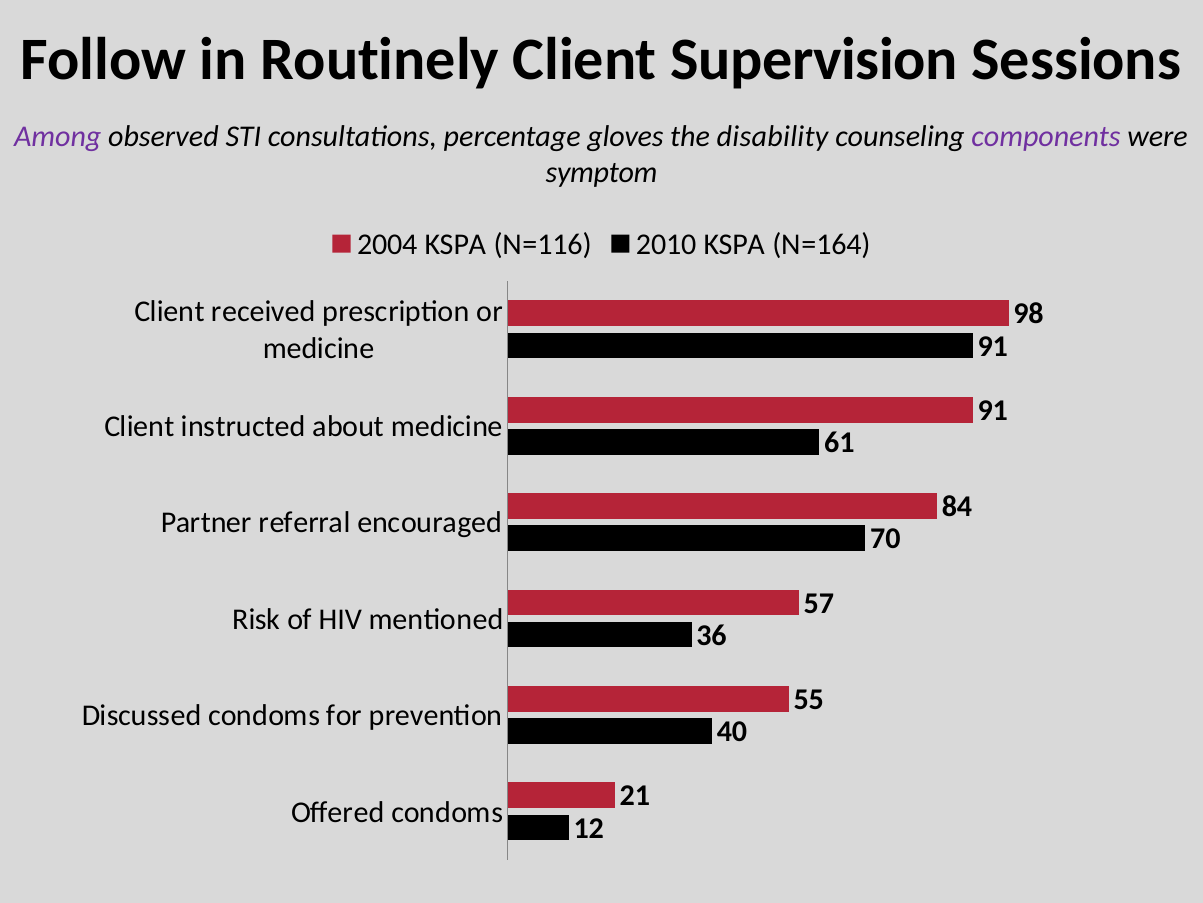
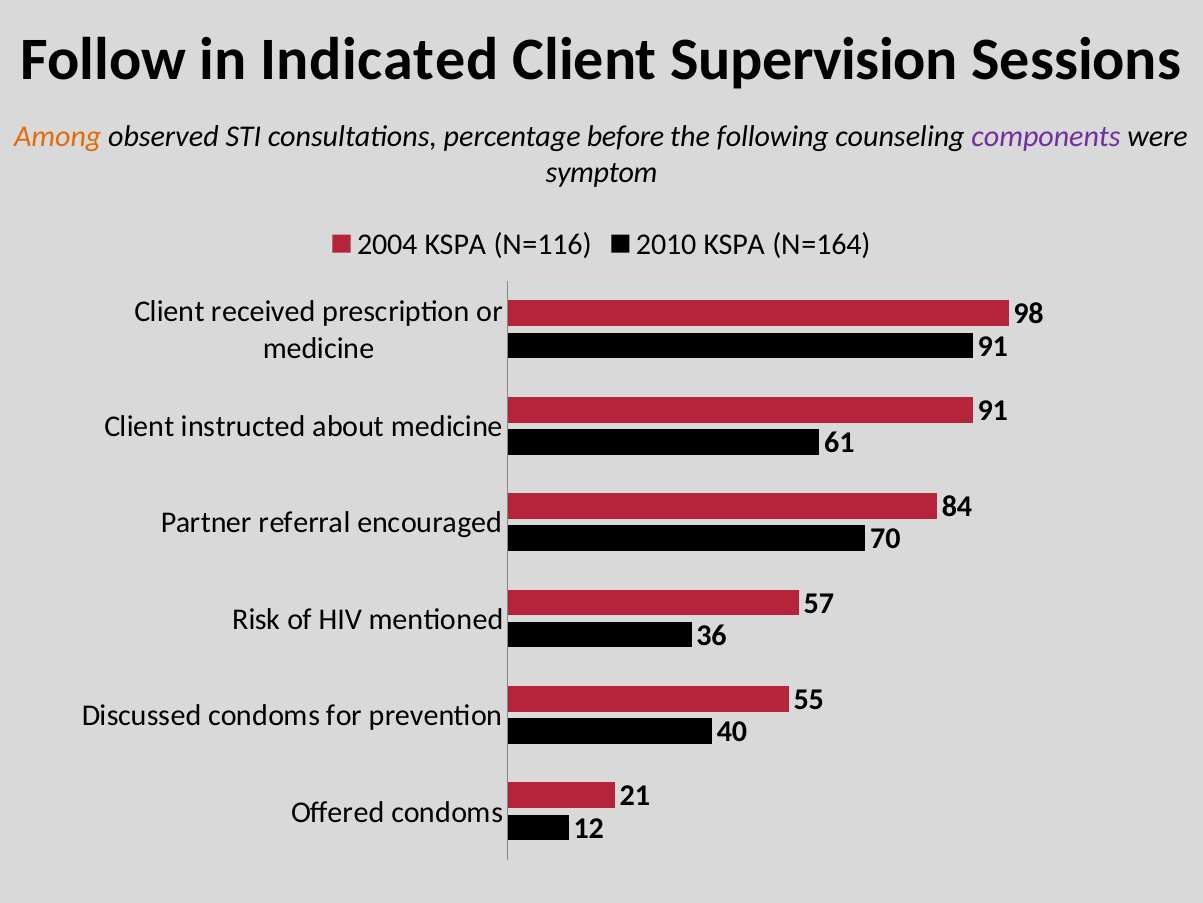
Routinely: Routinely -> Indicated (379, 59)
Among colour: purple -> orange (58, 136)
gloves: gloves -> before (626, 136)
disability: disability -> following (773, 136)
